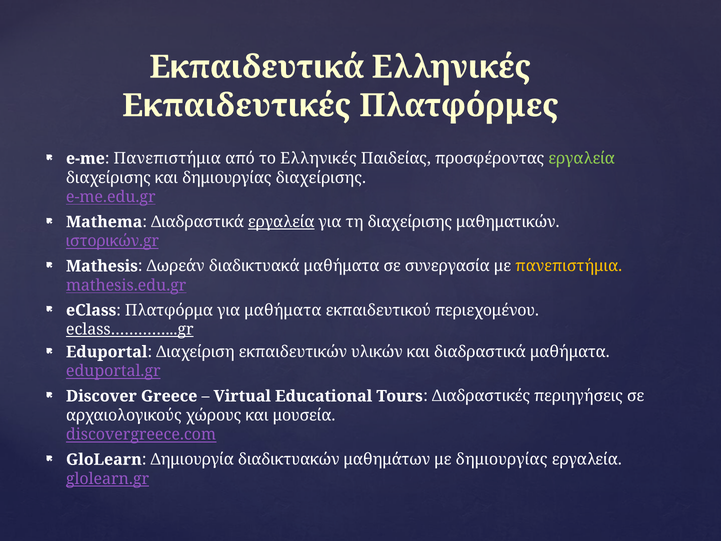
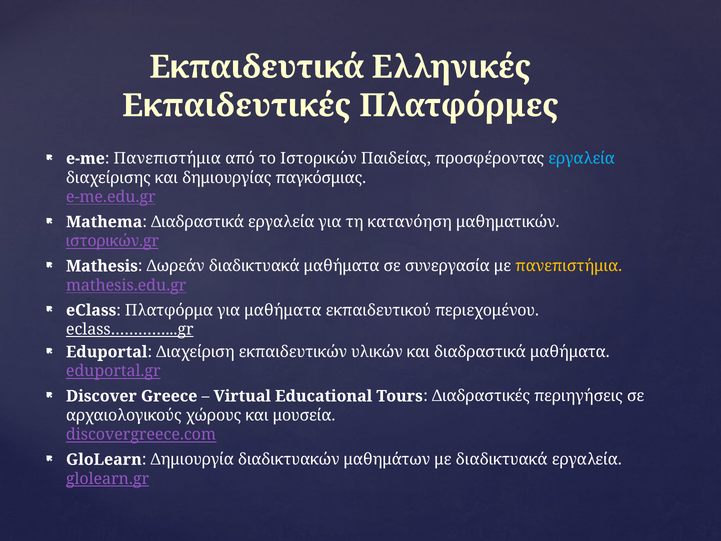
το Ελληνικές: Ελληνικές -> Ιστορικών (319, 158)
εργαλεία colour: light green -> light blue (582, 158)
δημιουργίας διαχείρισης: διαχείρισης -> παγκόσμιας (321, 178)
εργαλεία underline: present -> none (281, 222)
τη διαχείρισης: διαχείρισης -> κατανόηση (410, 222)
με δημιουργίας: δημιουργίας -> διαδικτυακά (502, 459)
